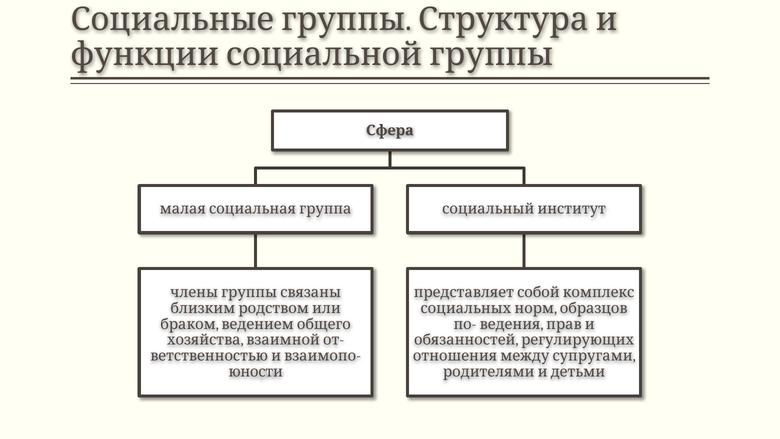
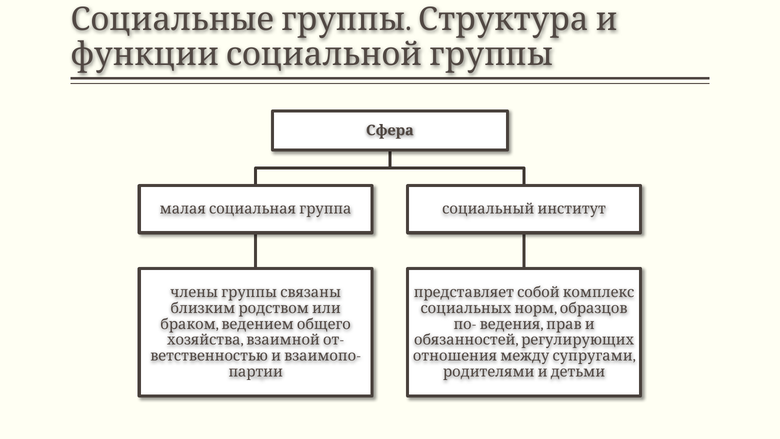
юности: юности -> партии (256, 371)
